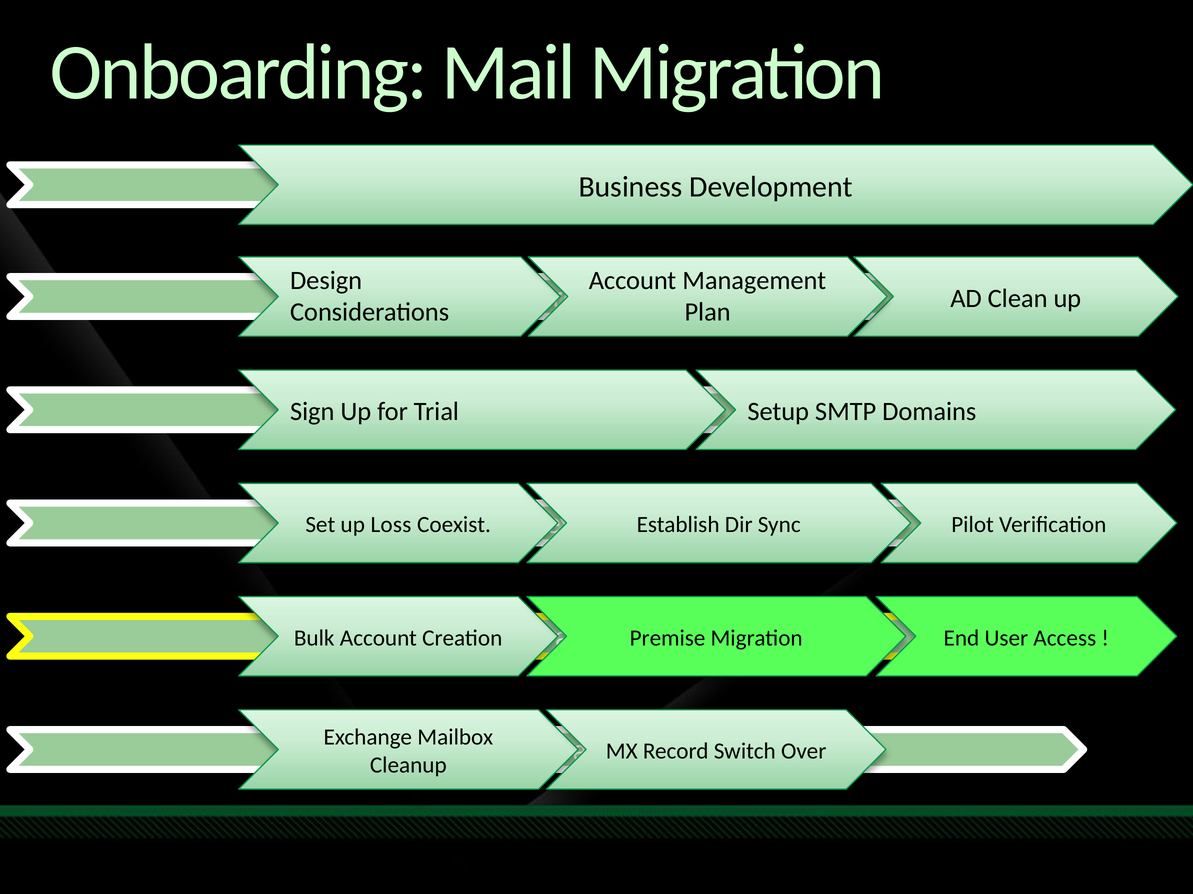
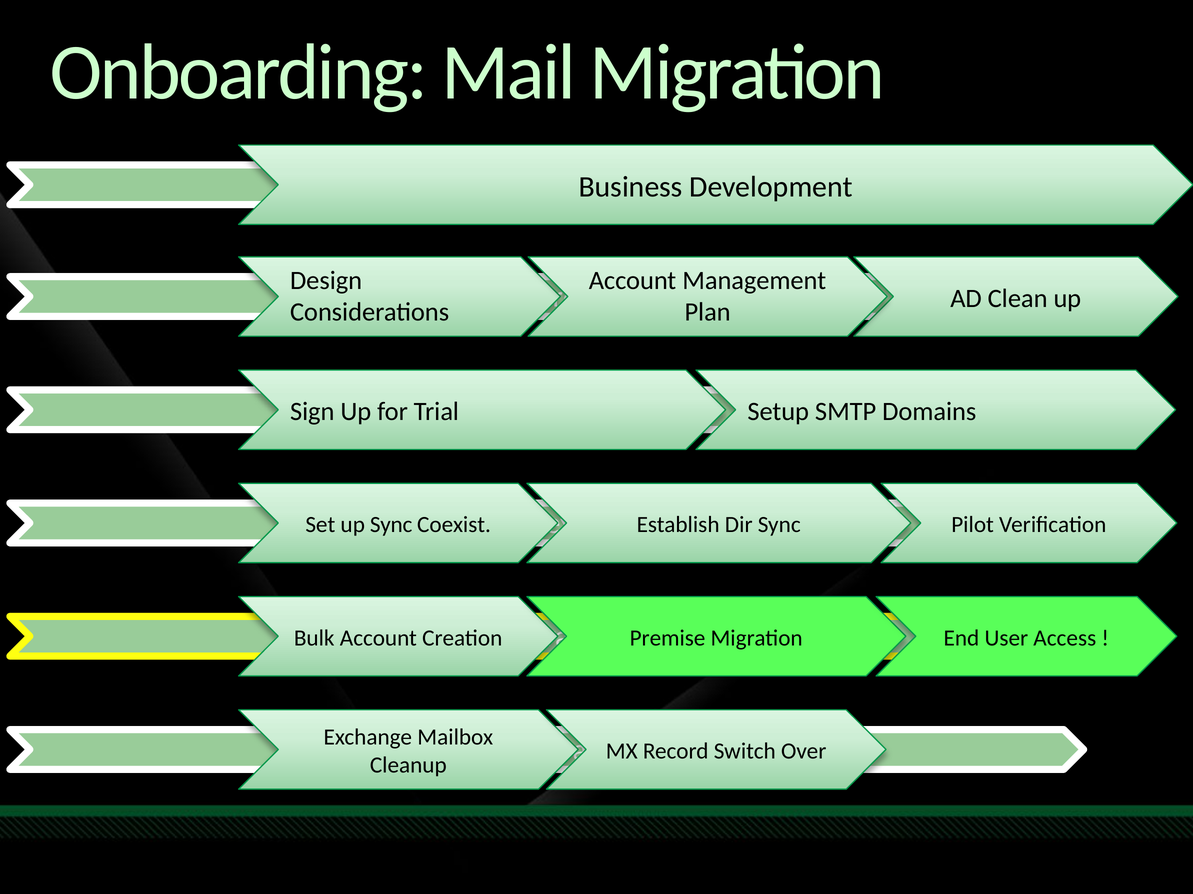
up Loss: Loss -> Sync (391, 525)
